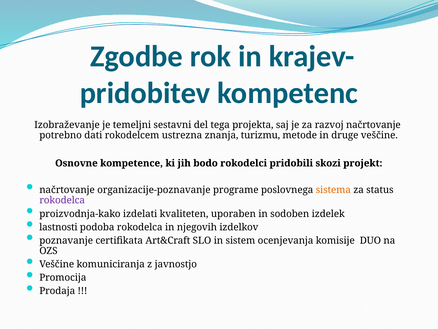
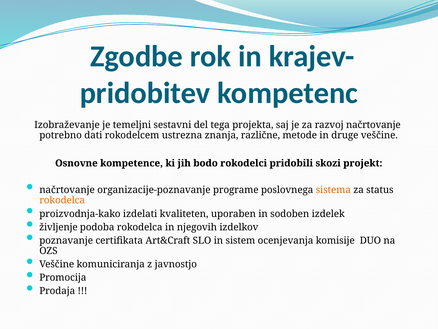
turizmu: turizmu -> različne (260, 135)
rokodelca colour: purple -> orange (62, 200)
lastnosti: lastnosti -> življenje (58, 227)
